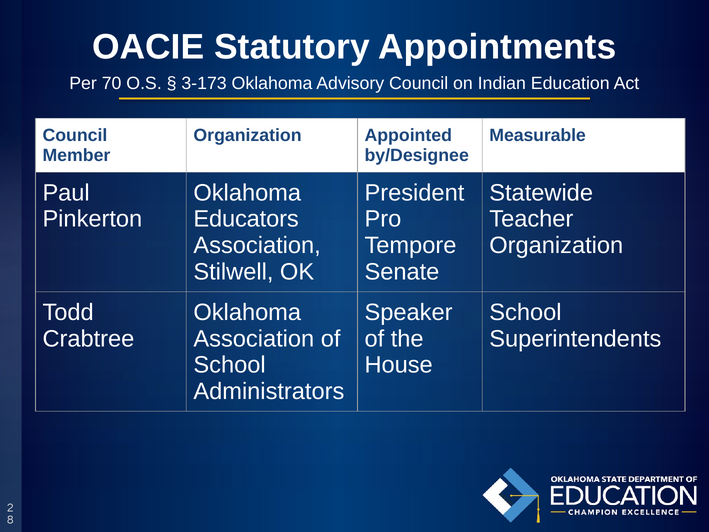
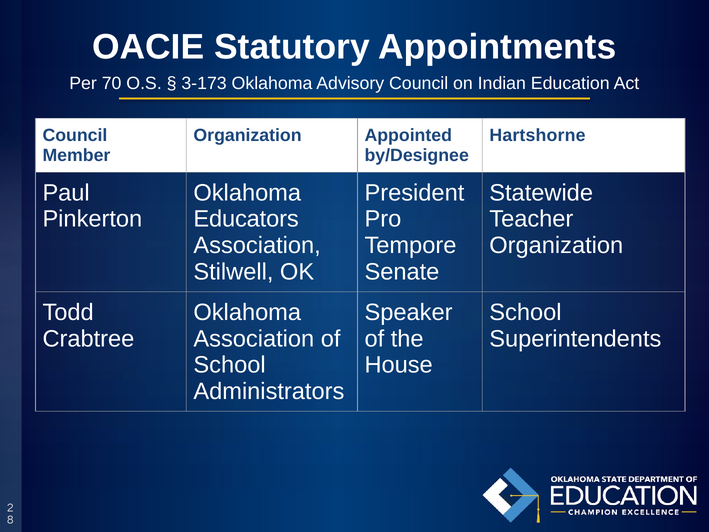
Measurable: Measurable -> Hartshorne (537, 135)
